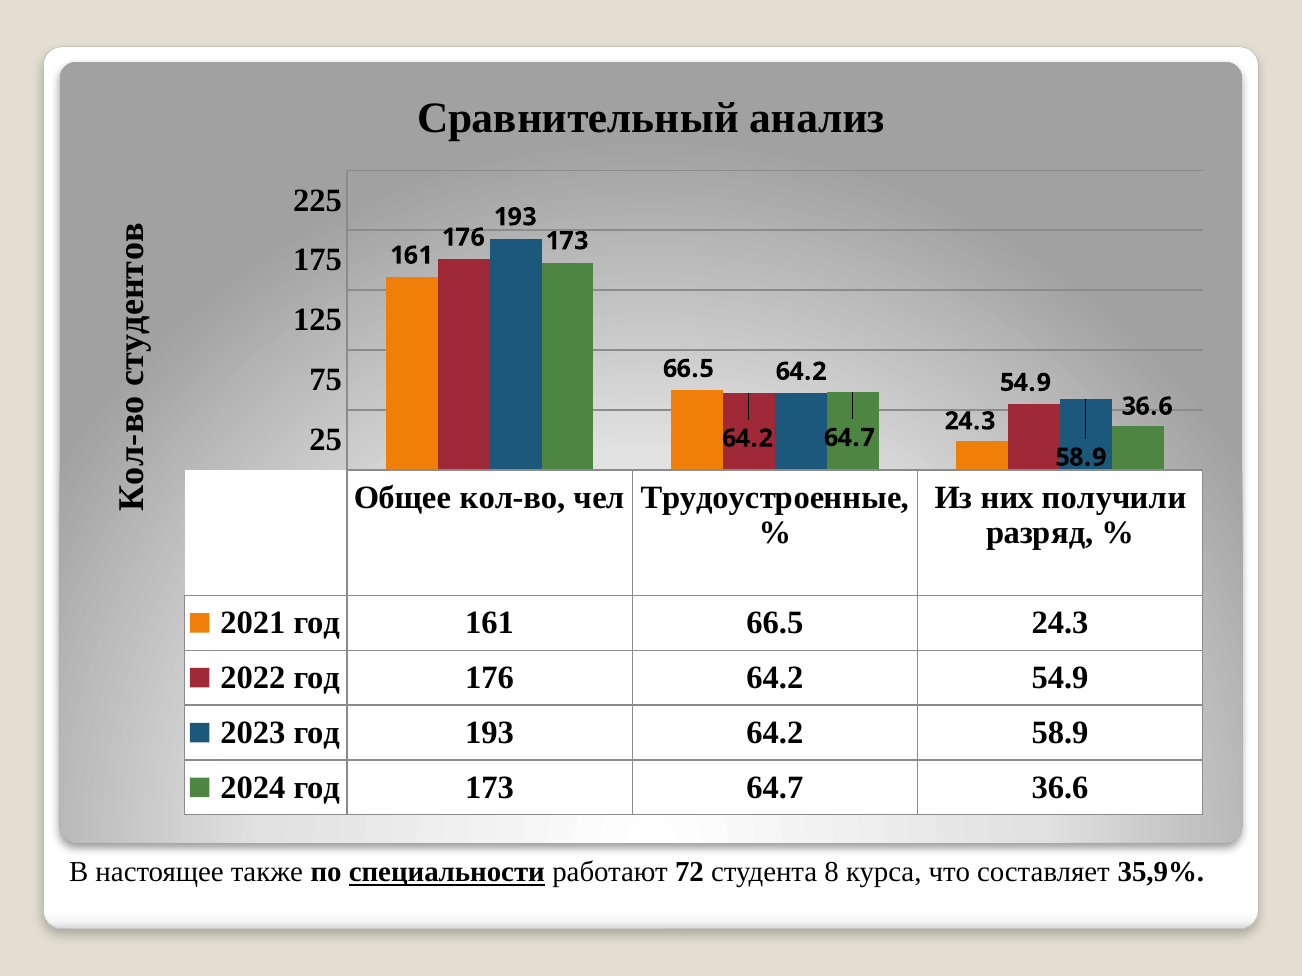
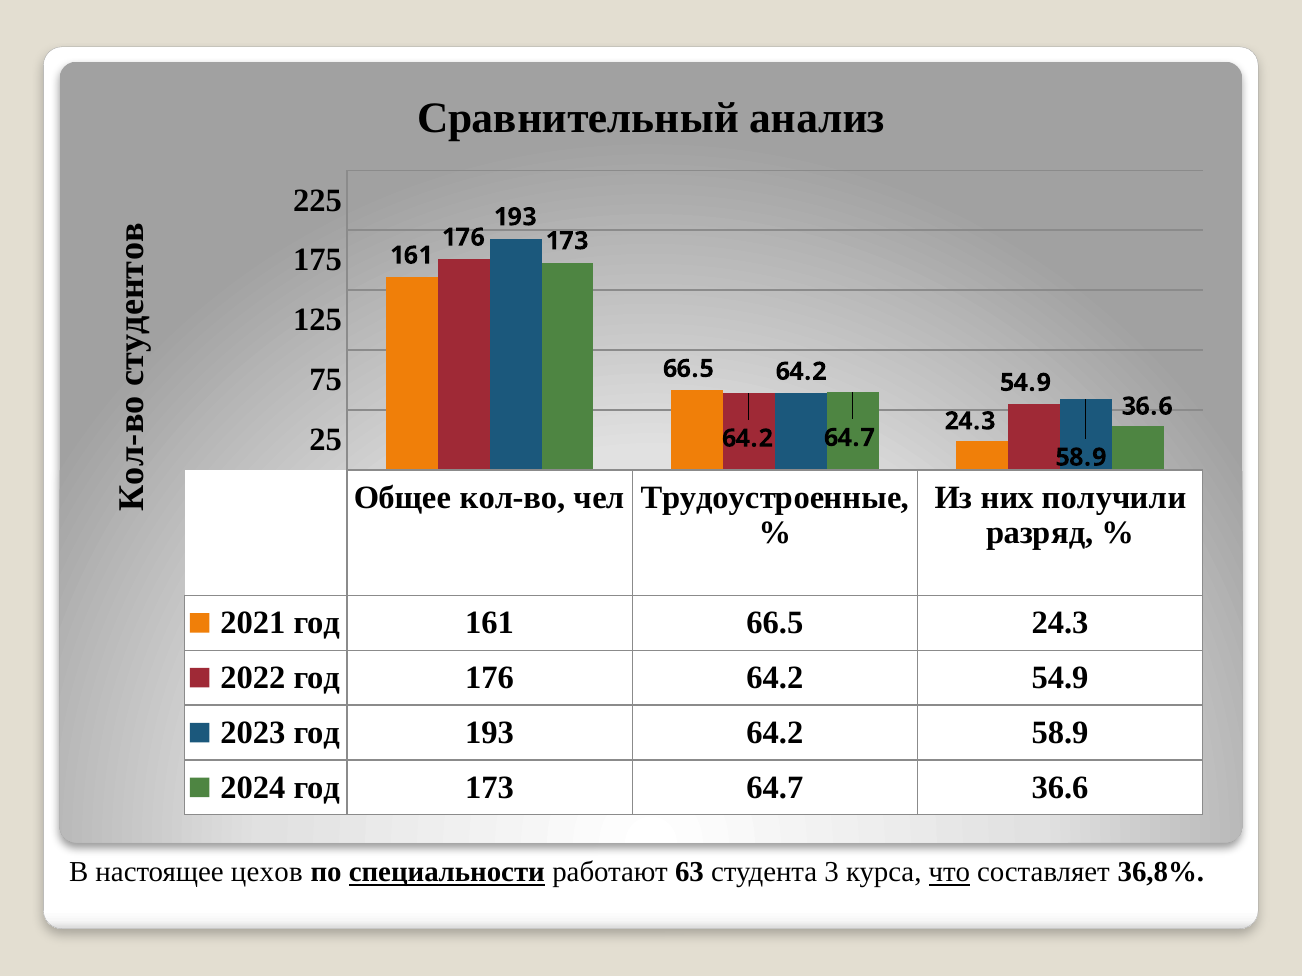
также: также -> цехов (267, 873)
72: 72 -> 63 (689, 873)
8: 8 -> 3 (832, 873)
что underline: none -> present (949, 873)
35,9%: 35,9% -> 36,8% (1161, 873)
